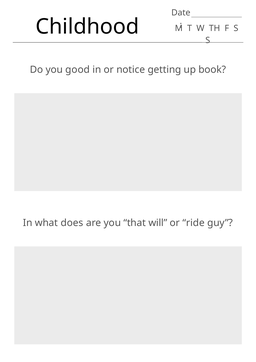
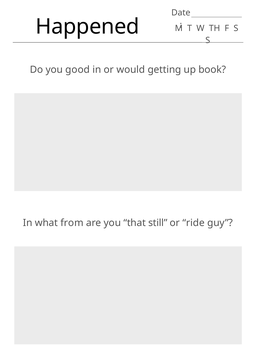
Childhood: Childhood -> Happened (87, 27)
notice: notice -> would (131, 70)
does: does -> from (72, 223)
will: will -> still (158, 223)
